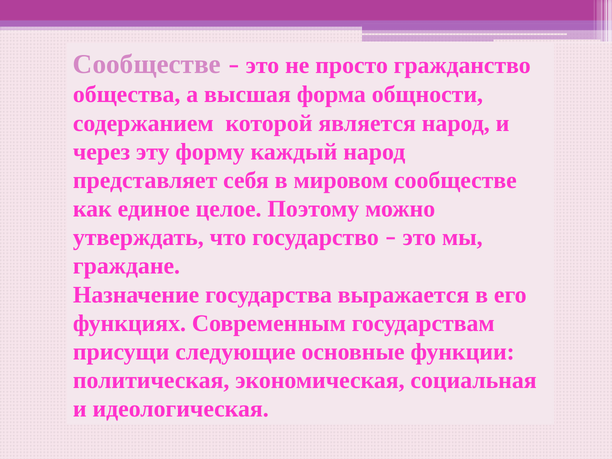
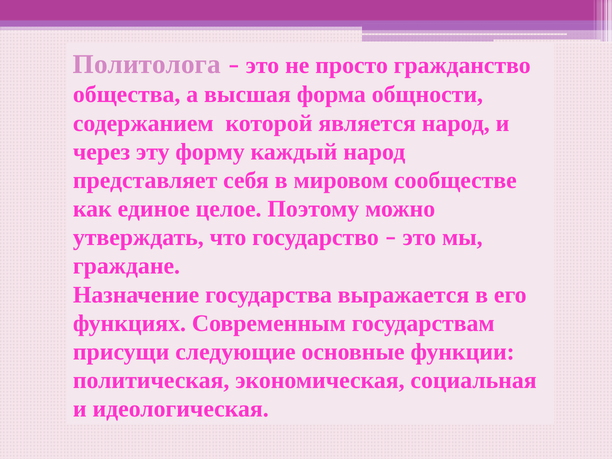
Сообществе: Сообществе -> Политолога (147, 64)
